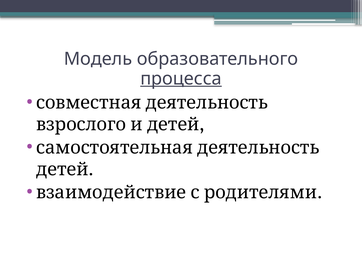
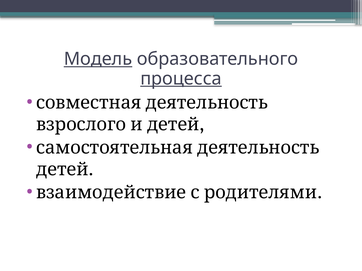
Модель underline: none -> present (98, 59)
